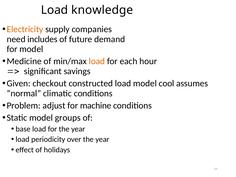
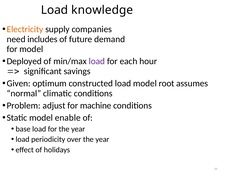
Medicine: Medicine -> Deployed (24, 61)
load colour: orange -> purple (97, 61)
checkout: checkout -> optimum (50, 83)
cool: cool -> root (167, 83)
groups: groups -> enable (68, 118)
